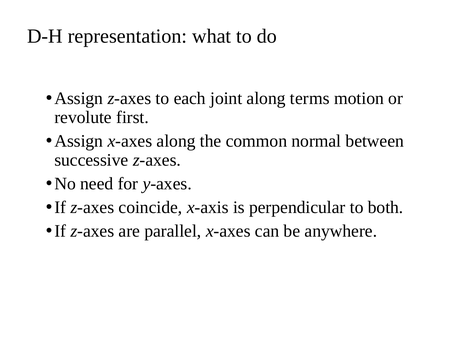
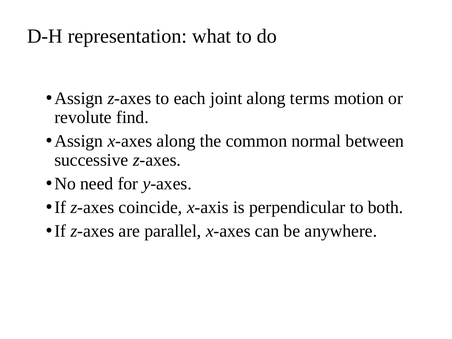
first: first -> find (132, 117)
